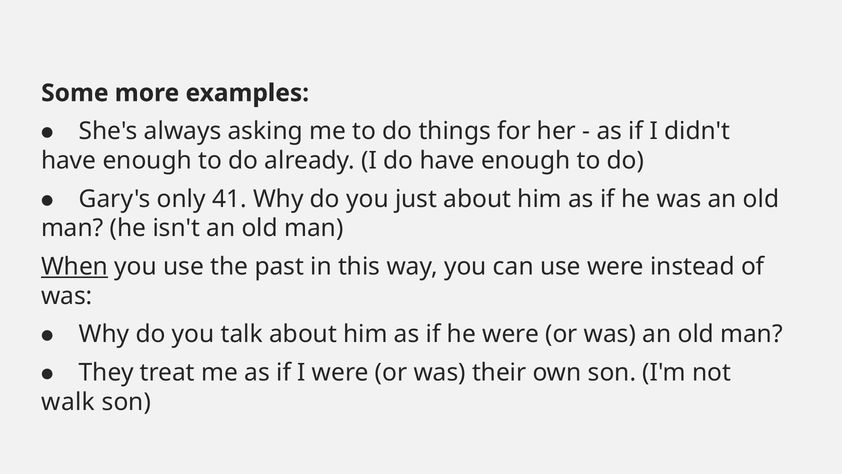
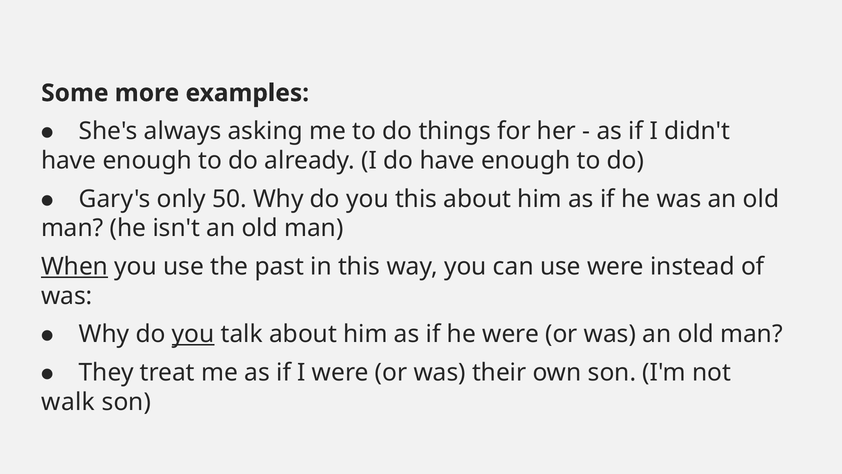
41: 41 -> 50 (229, 199)
you just: just -> this (416, 199)
you underline: none -> present (193, 334)
